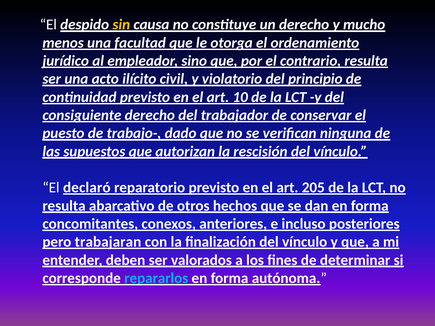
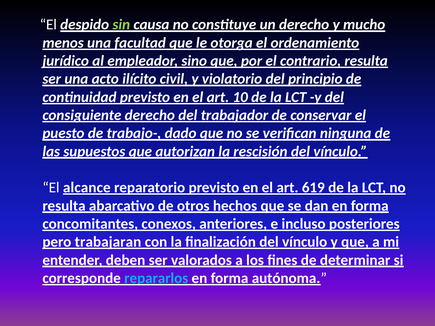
sin colour: yellow -> light green (121, 25)
declaró: declaró -> alcance (87, 188)
205: 205 -> 619 (313, 188)
